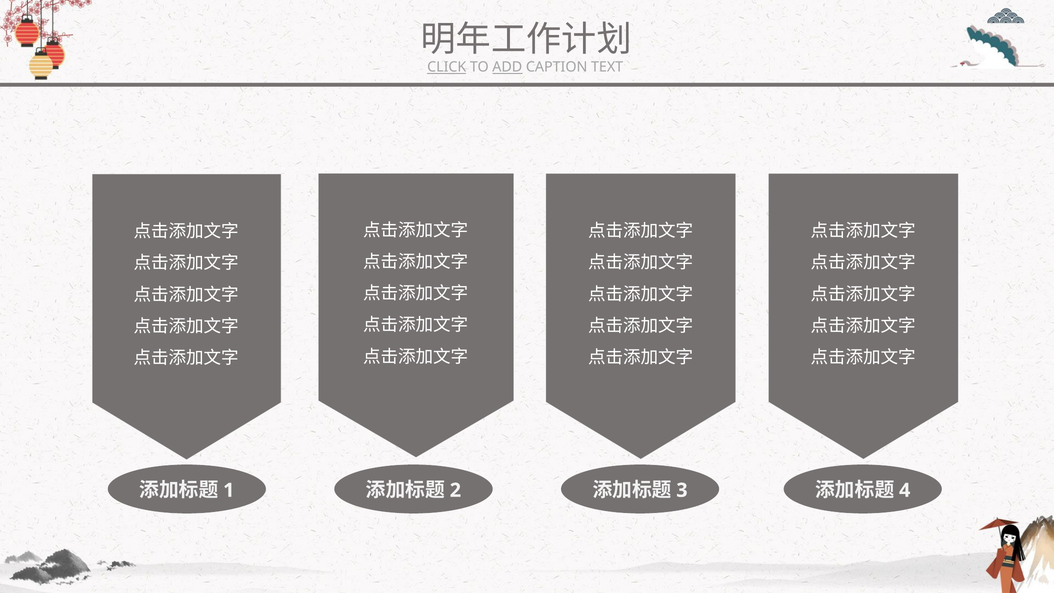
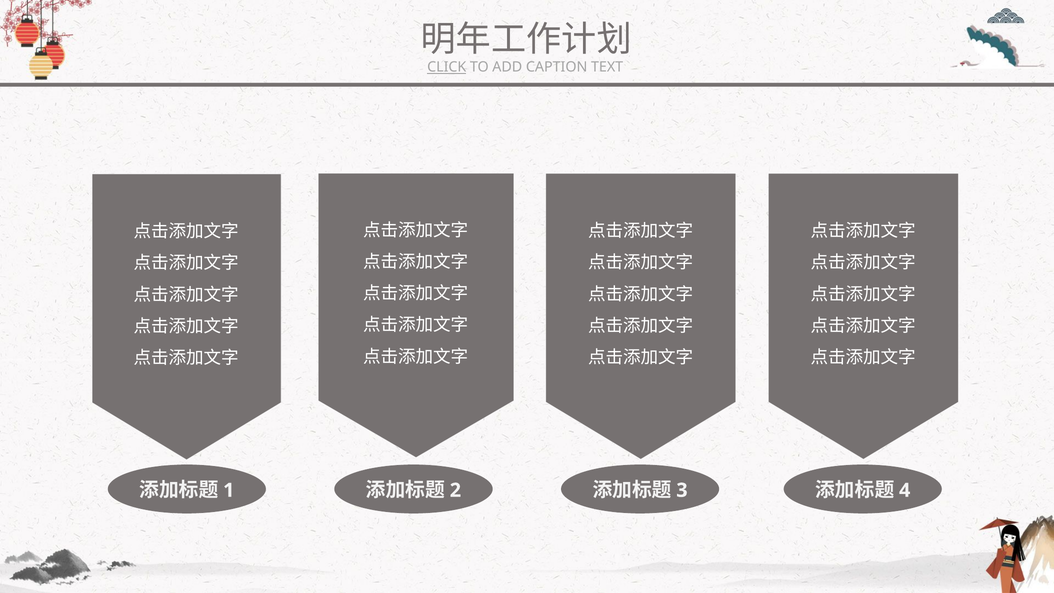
ADD underline: present -> none (507, 67)
